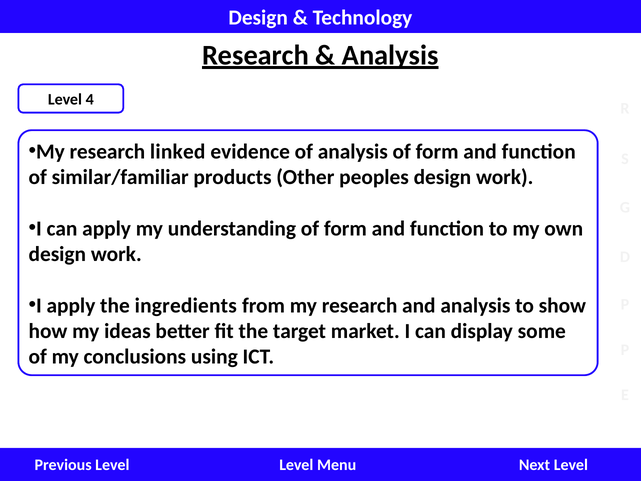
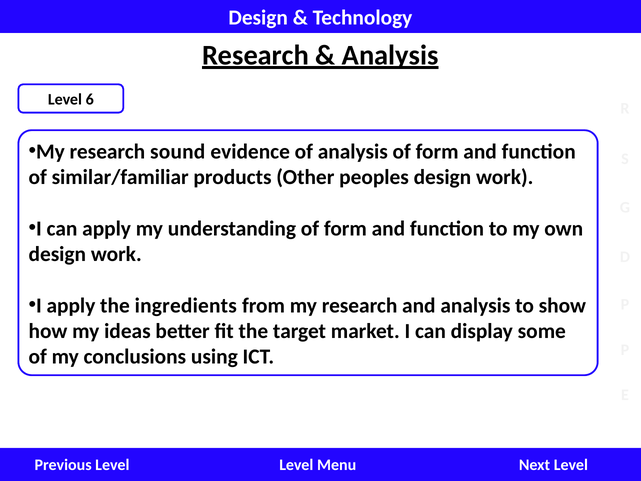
4: 4 -> 6 (90, 100)
linked: linked -> sound (178, 151)
